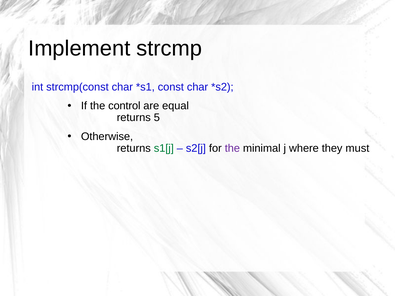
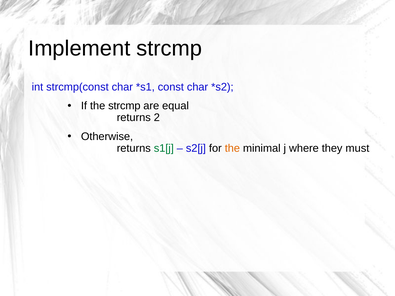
the control: control -> strcmp (124, 106)
5: 5 -> 2 (157, 118)
the colour: purple -> orange (232, 148)
